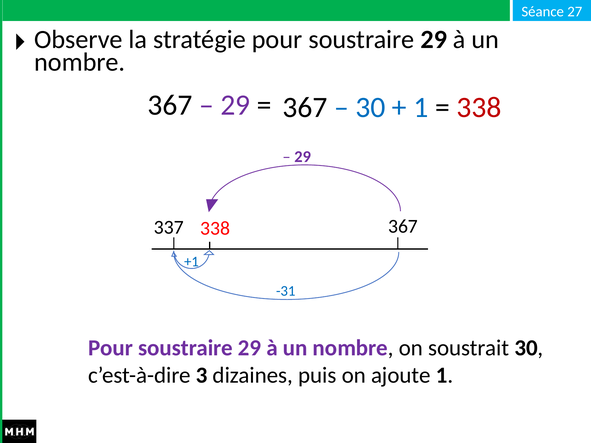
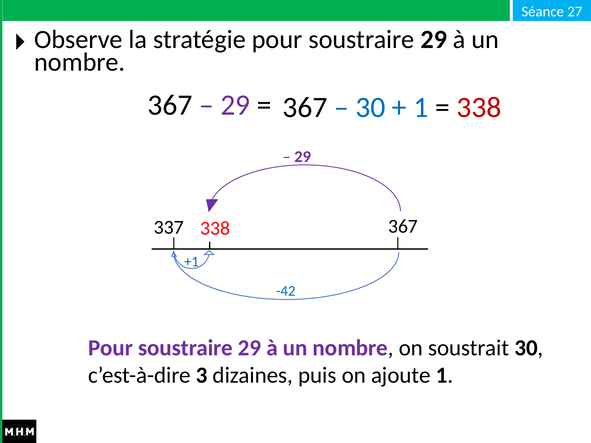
-31: -31 -> -42 (286, 291)
